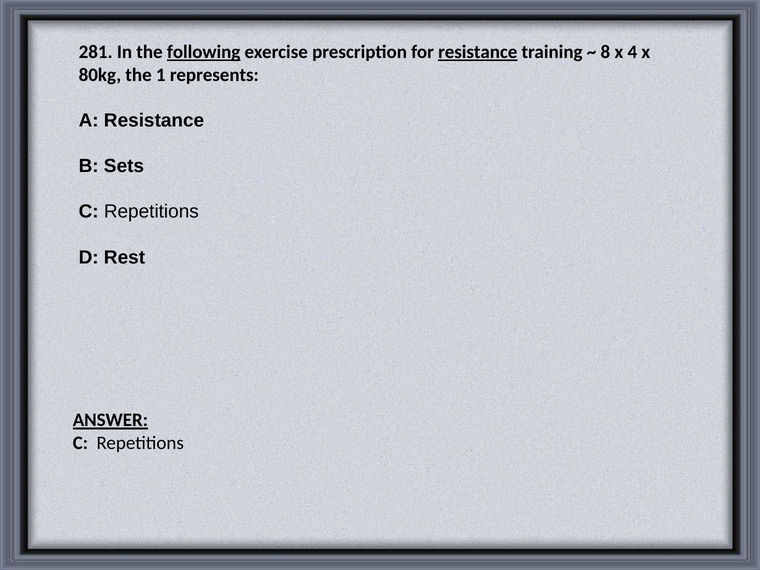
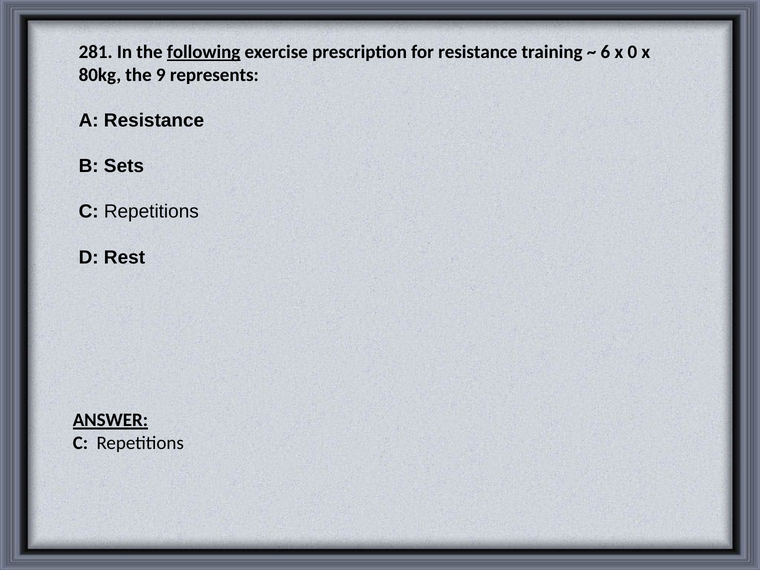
resistance underline: present -> none (478, 52)
8: 8 -> 6 (605, 52)
4: 4 -> 0 (632, 52)
1: 1 -> 9 (161, 75)
